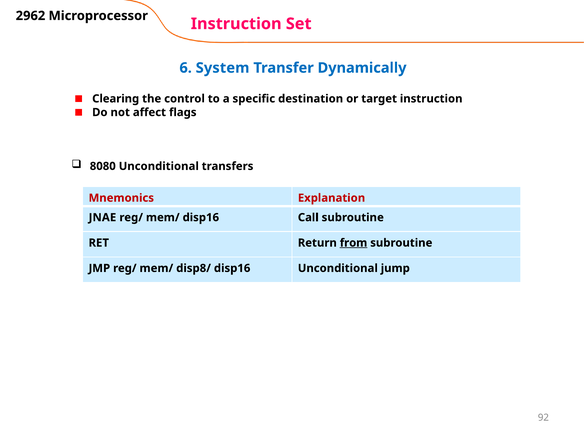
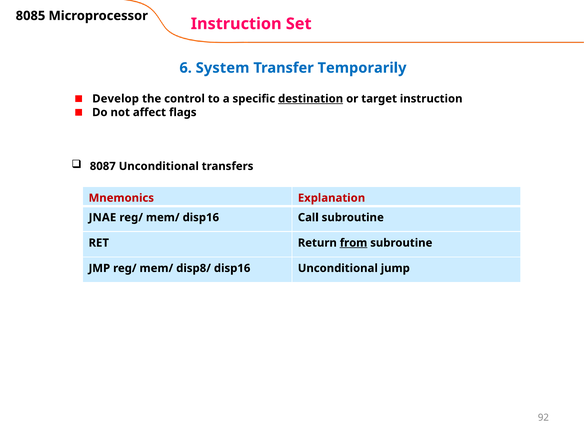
2962: 2962 -> 8085 (30, 16)
Dynamically: Dynamically -> Temporarily (362, 68)
Clearing: Clearing -> Develop (116, 99)
destination underline: none -> present (311, 99)
8080: 8080 -> 8087 (103, 166)
